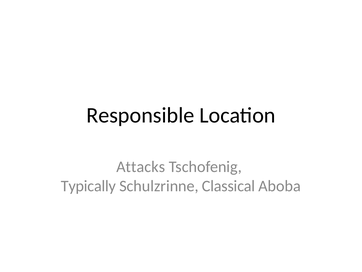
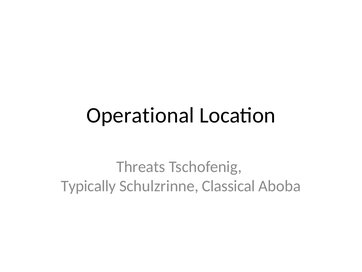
Responsible: Responsible -> Operational (140, 115)
Attacks: Attacks -> Threats (141, 166)
